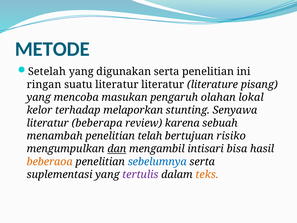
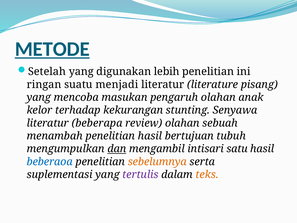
METODE underline: none -> present (52, 49)
digunakan serta: serta -> lebih (167, 72)
suatu literatur: literatur -> menjadi (117, 84)
lokal: lokal -> anak (251, 97)
melaporkan: melaporkan -> kekurangan (133, 110)
review karena: karena -> olahan (182, 123)
penelitian telah: telah -> hasil (150, 136)
risiko: risiko -> tubuh (231, 136)
bisa: bisa -> satu (237, 149)
beberaoa colour: orange -> blue (50, 162)
sebelumnya colour: blue -> orange (157, 162)
